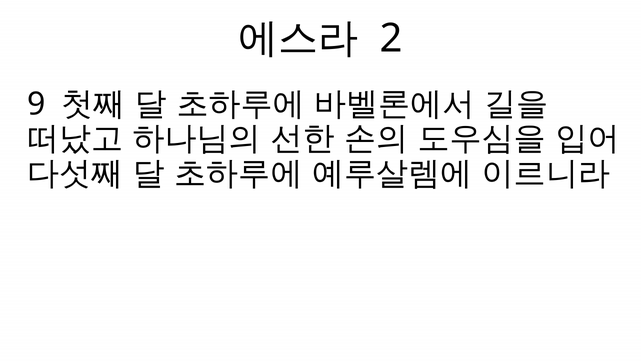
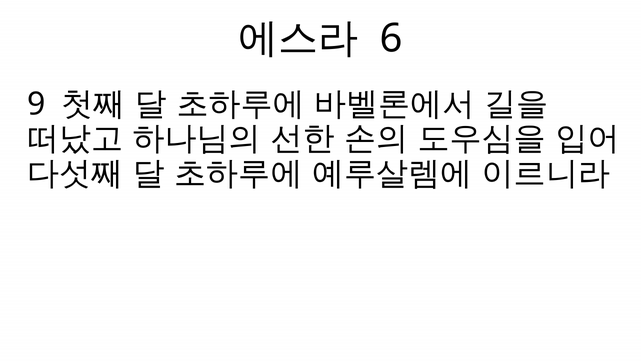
2: 2 -> 6 (391, 39)
